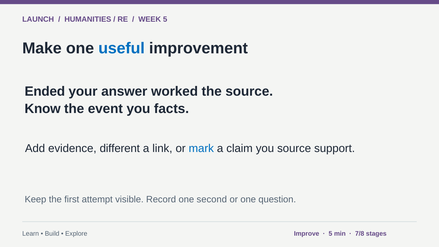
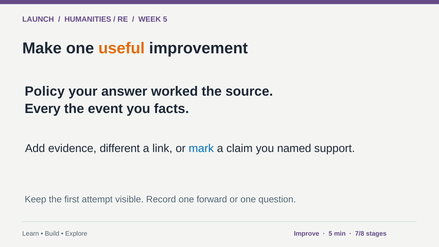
useful colour: blue -> orange (122, 48)
Ended: Ended -> Policy (45, 92)
Know: Know -> Every (43, 109)
you source: source -> named (294, 148)
second: second -> forward (212, 199)
